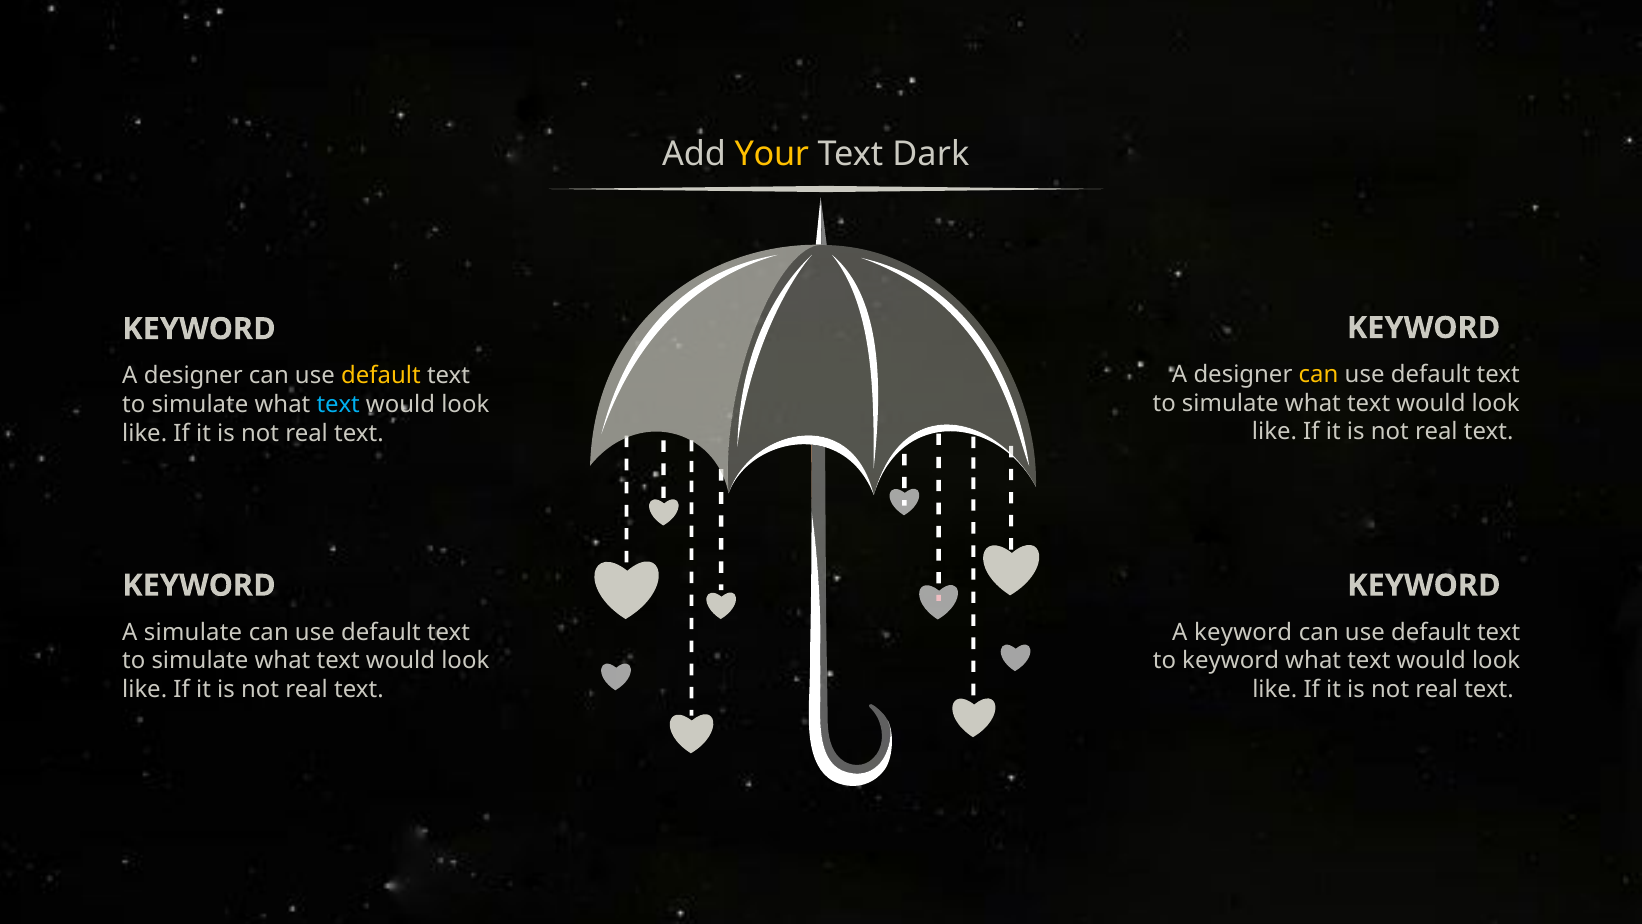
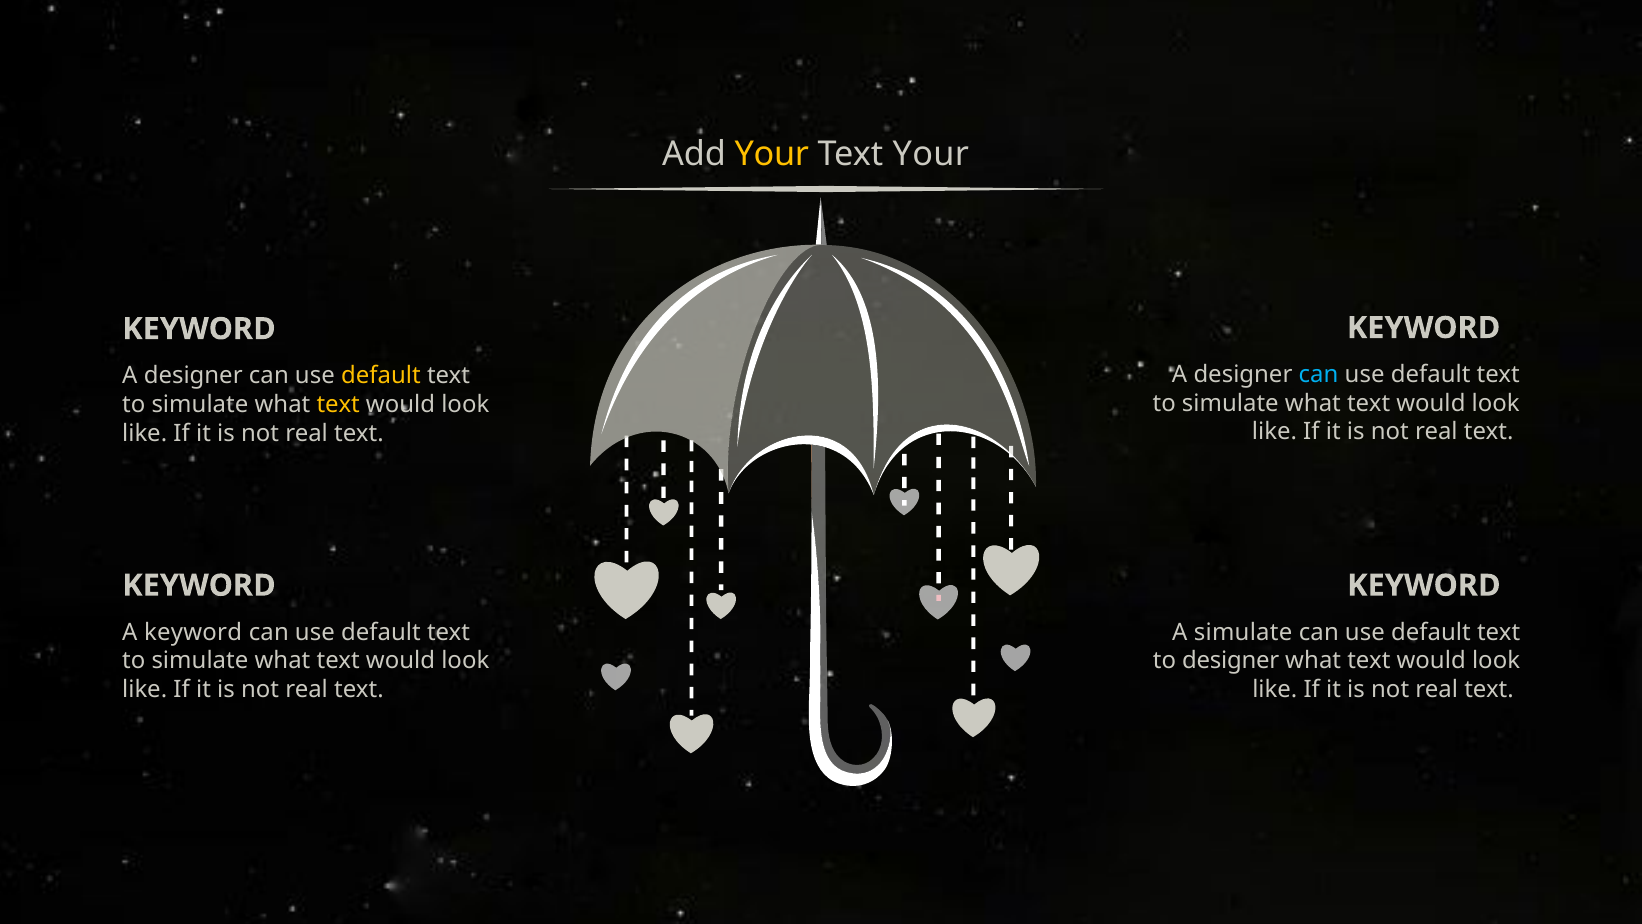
Text Dark: Dark -> Your (931, 155)
can colour: yellow -> light blue (1319, 374)
text colour: light blue -> yellow (338, 404)
A simulate: simulate -> keyword (193, 632)
A keyword: keyword -> simulate (1243, 632)
to keyword: keyword -> designer (1231, 661)
